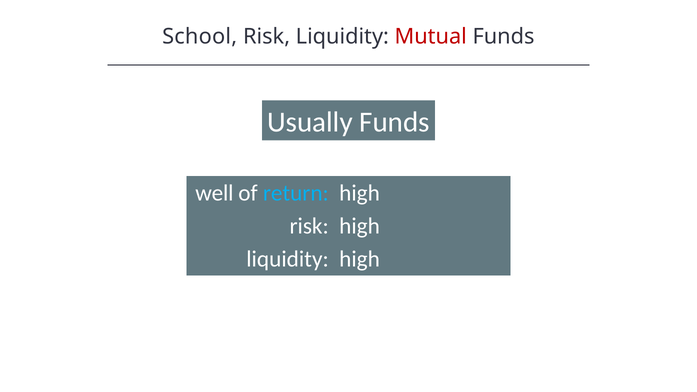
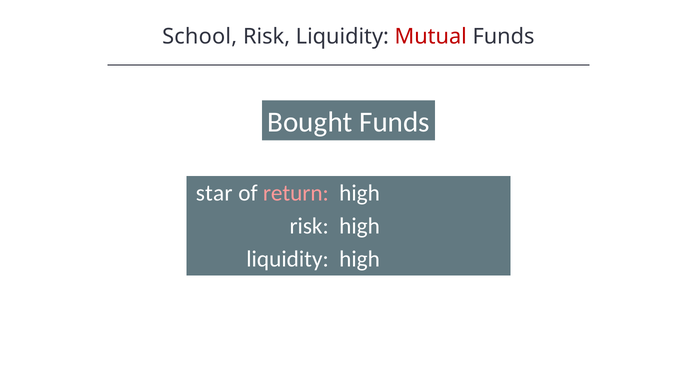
Usually: Usually -> Bought (310, 122)
well: well -> star (214, 193)
return colour: light blue -> pink (296, 193)
